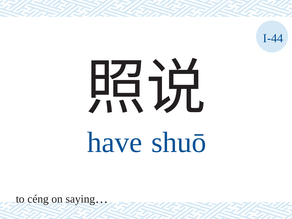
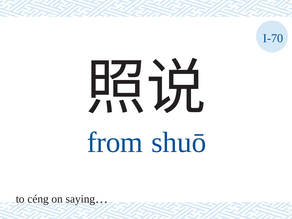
I-44: I-44 -> I-70 (273, 38)
have: have -> from (115, 143)
